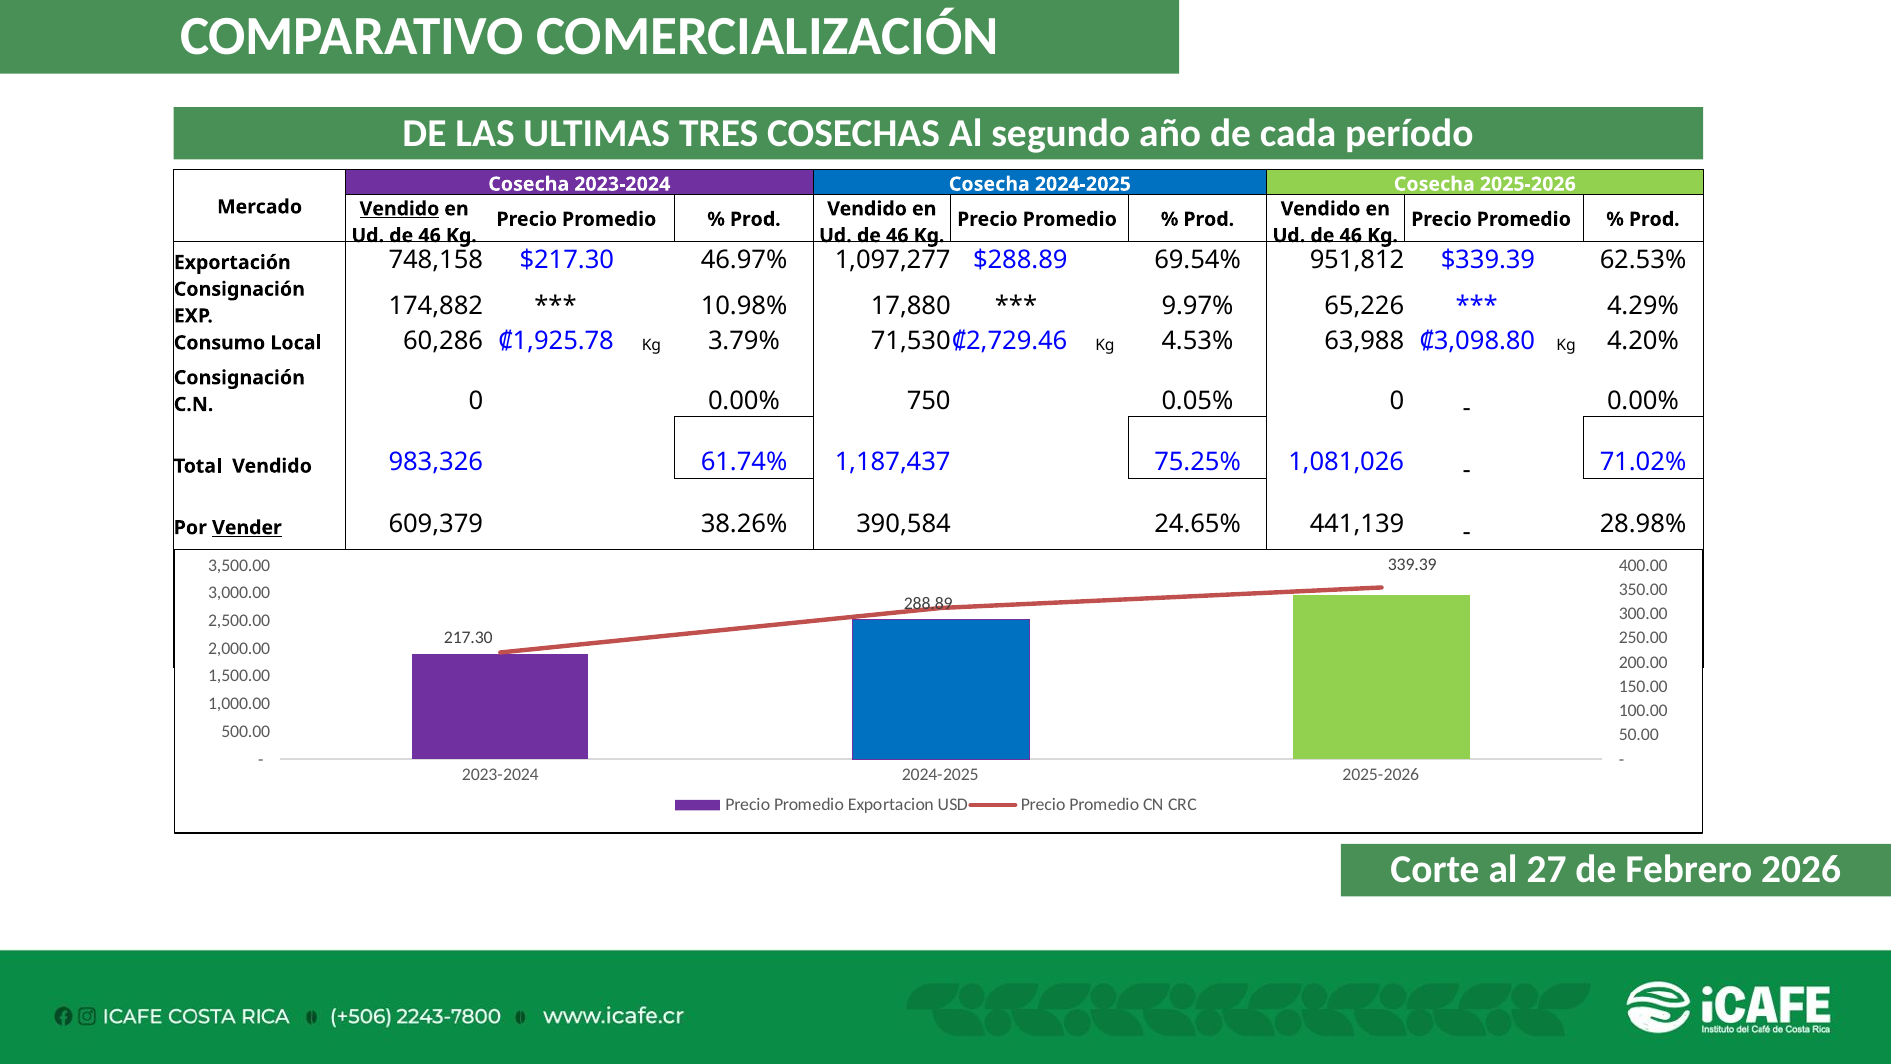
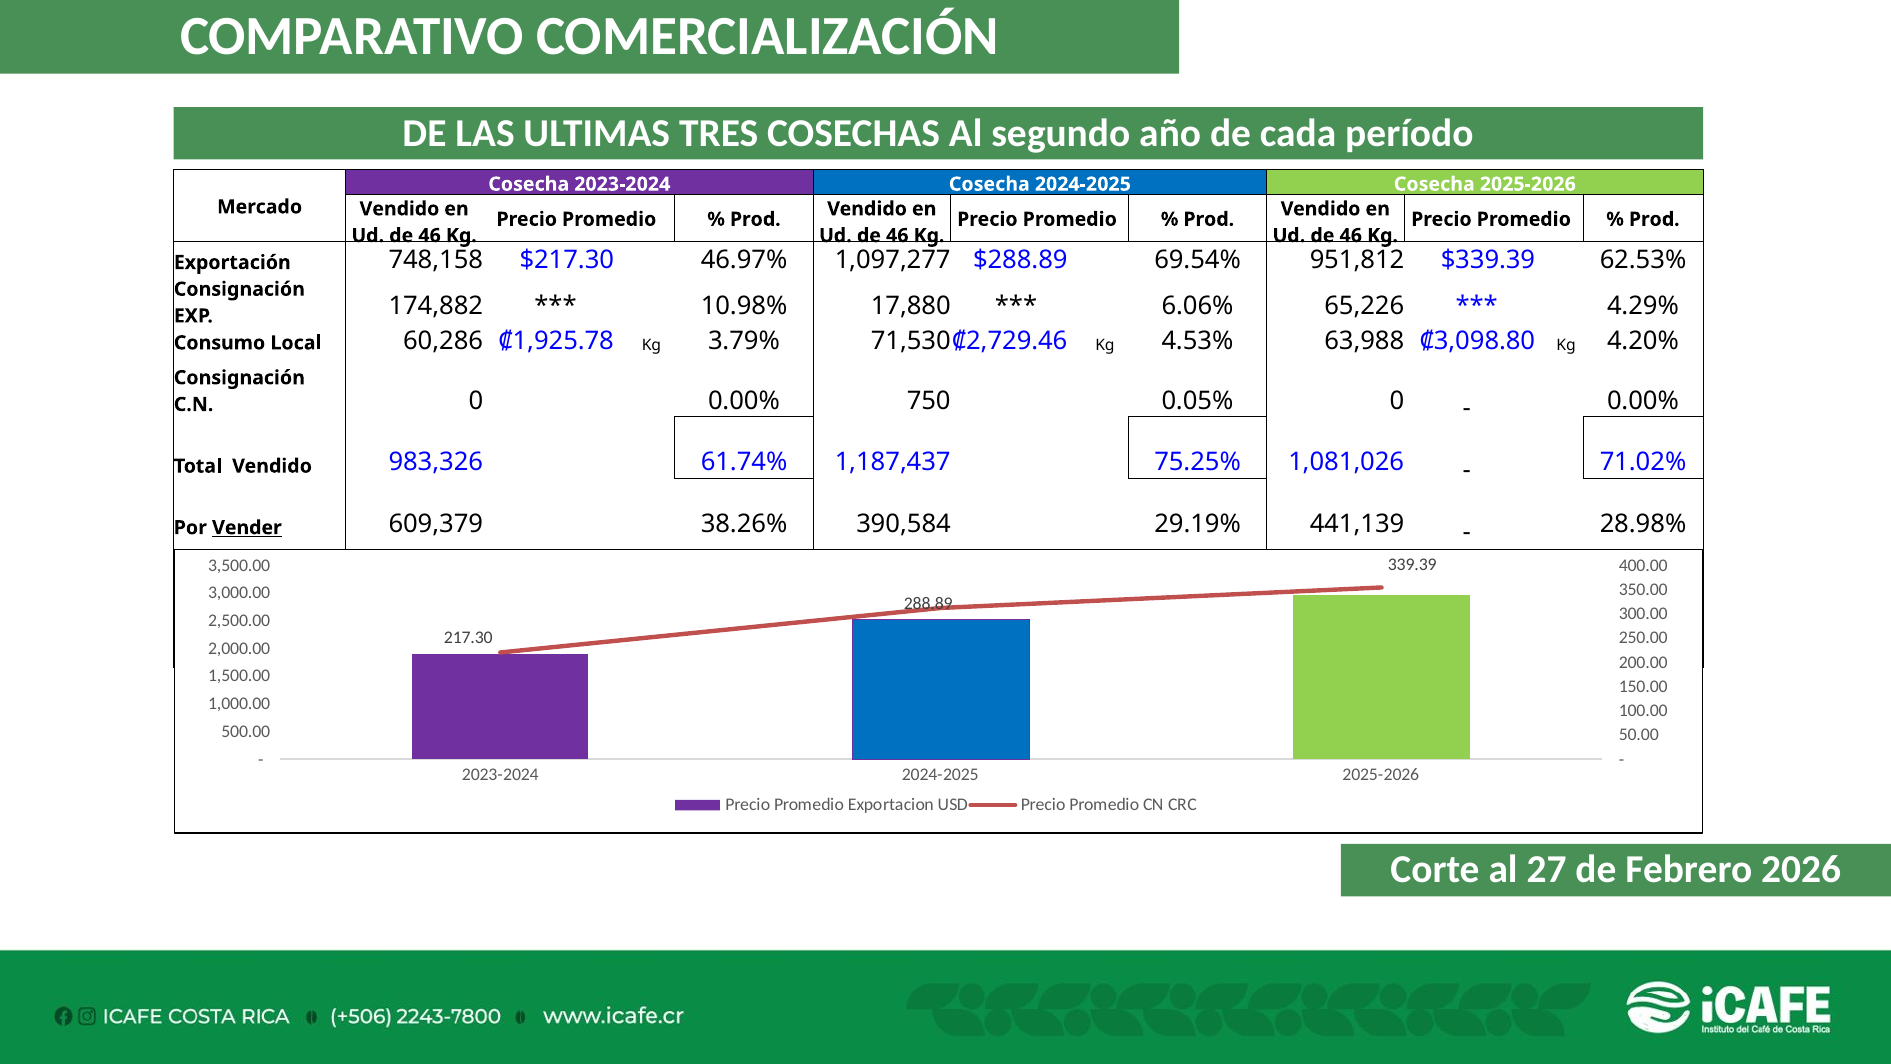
Vendido underline: present -> none (399, 209)
9.97%: 9.97% -> 6.06% (1198, 306)
24.65%: 24.65% -> 29.19% (1198, 524)
